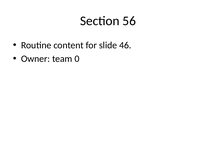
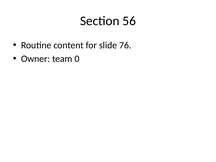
46: 46 -> 76 (125, 45)
